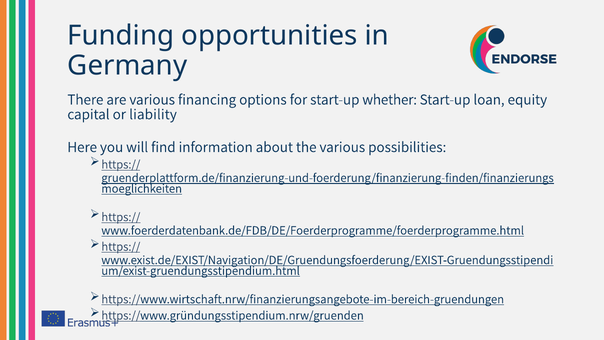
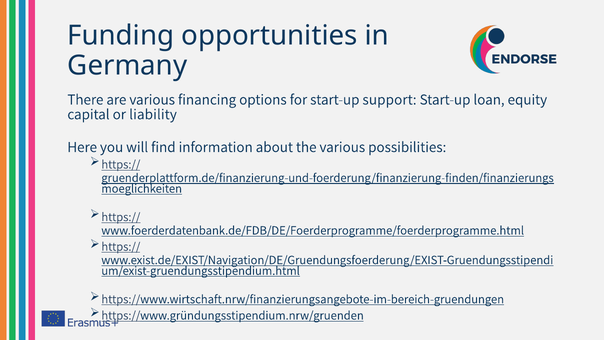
whether: whether -> support (389, 99)
